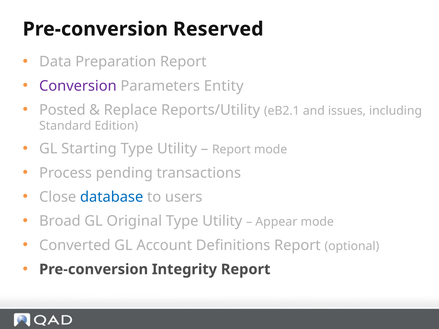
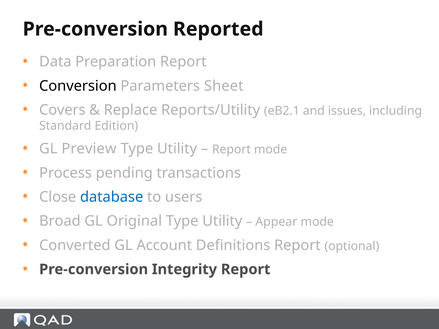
Reserved: Reserved -> Reported (218, 29)
Conversion colour: purple -> black (78, 86)
Entity: Entity -> Sheet (224, 86)
Posted: Posted -> Covers (62, 110)
Starting: Starting -> Preview (89, 149)
